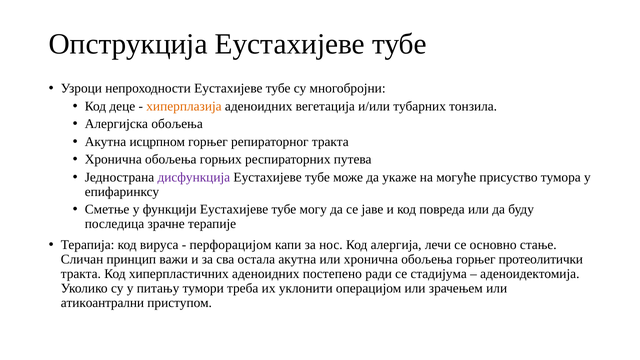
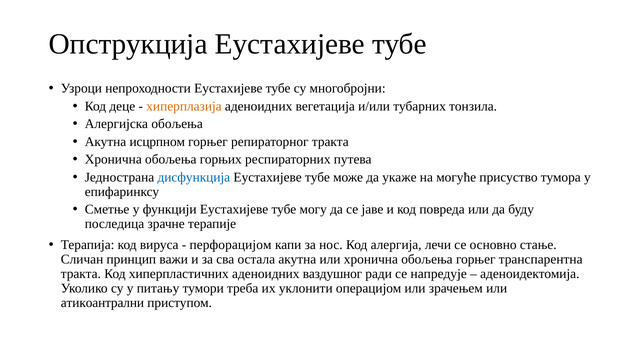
дисфункција colour: purple -> blue (194, 177)
протеолитички: протеолитички -> транспарентна (541, 259)
постепено: постепено -> ваздушног (332, 274)
стадијума: стадијума -> напредује (439, 274)
